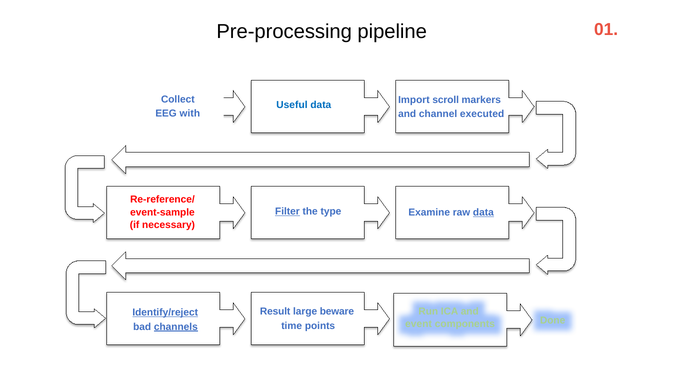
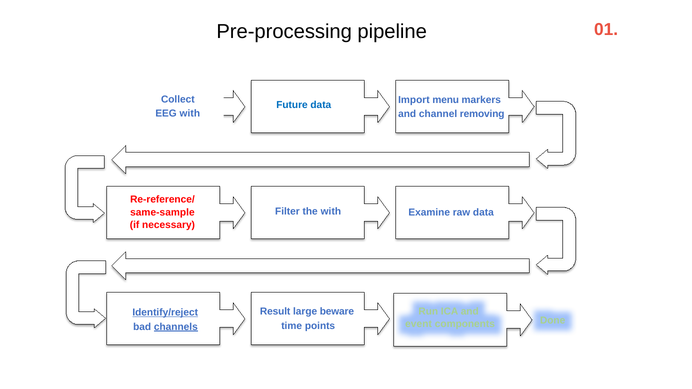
scroll: scroll -> menu (446, 100)
Useful: Useful -> Future (292, 105)
executed: executed -> removing (482, 114)
Filter underline: present -> none (287, 212)
the type: type -> with (331, 212)
data underline: present -> none (483, 212)
event-sample: event-sample -> same-sample (162, 212)
